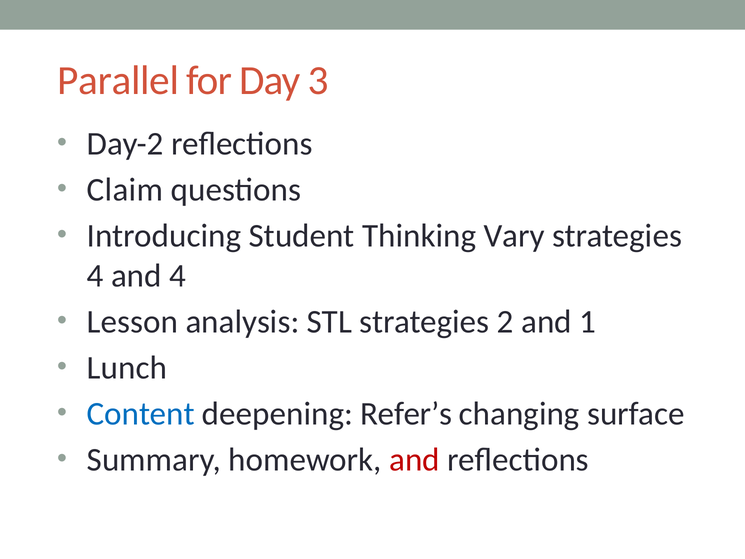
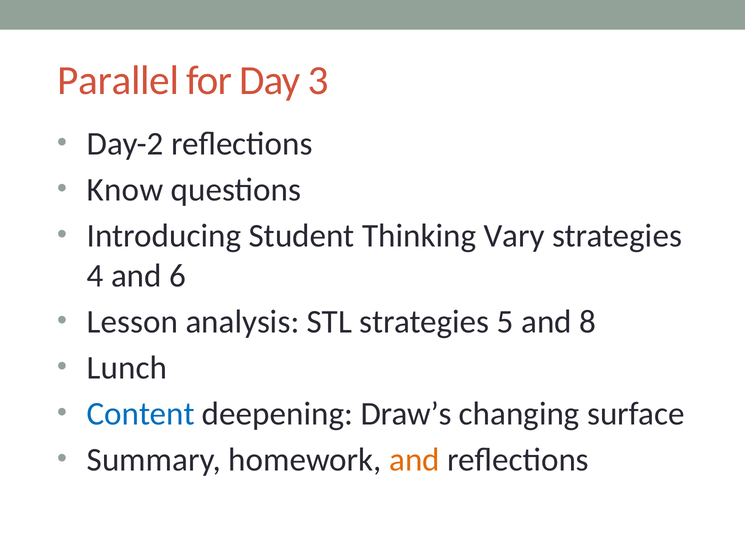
Claim: Claim -> Know (125, 190)
and 4: 4 -> 6 (178, 276)
2: 2 -> 5 (505, 322)
1: 1 -> 8 (588, 322)
Refer’s: Refer’s -> Draw’s (406, 413)
and colour: red -> orange (415, 459)
